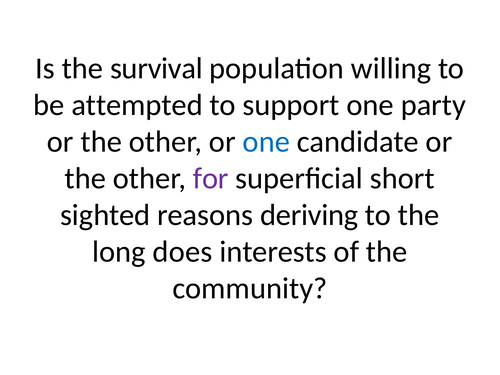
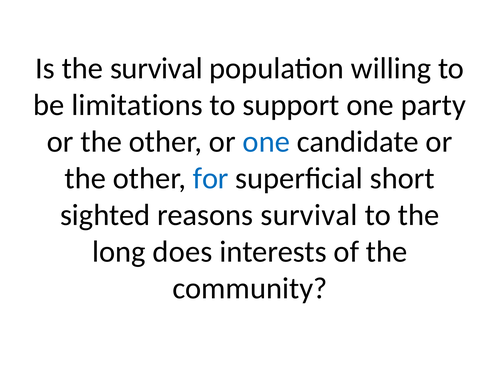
attempted: attempted -> limitations (137, 105)
for colour: purple -> blue (211, 178)
reasons deriving: deriving -> survival (309, 215)
